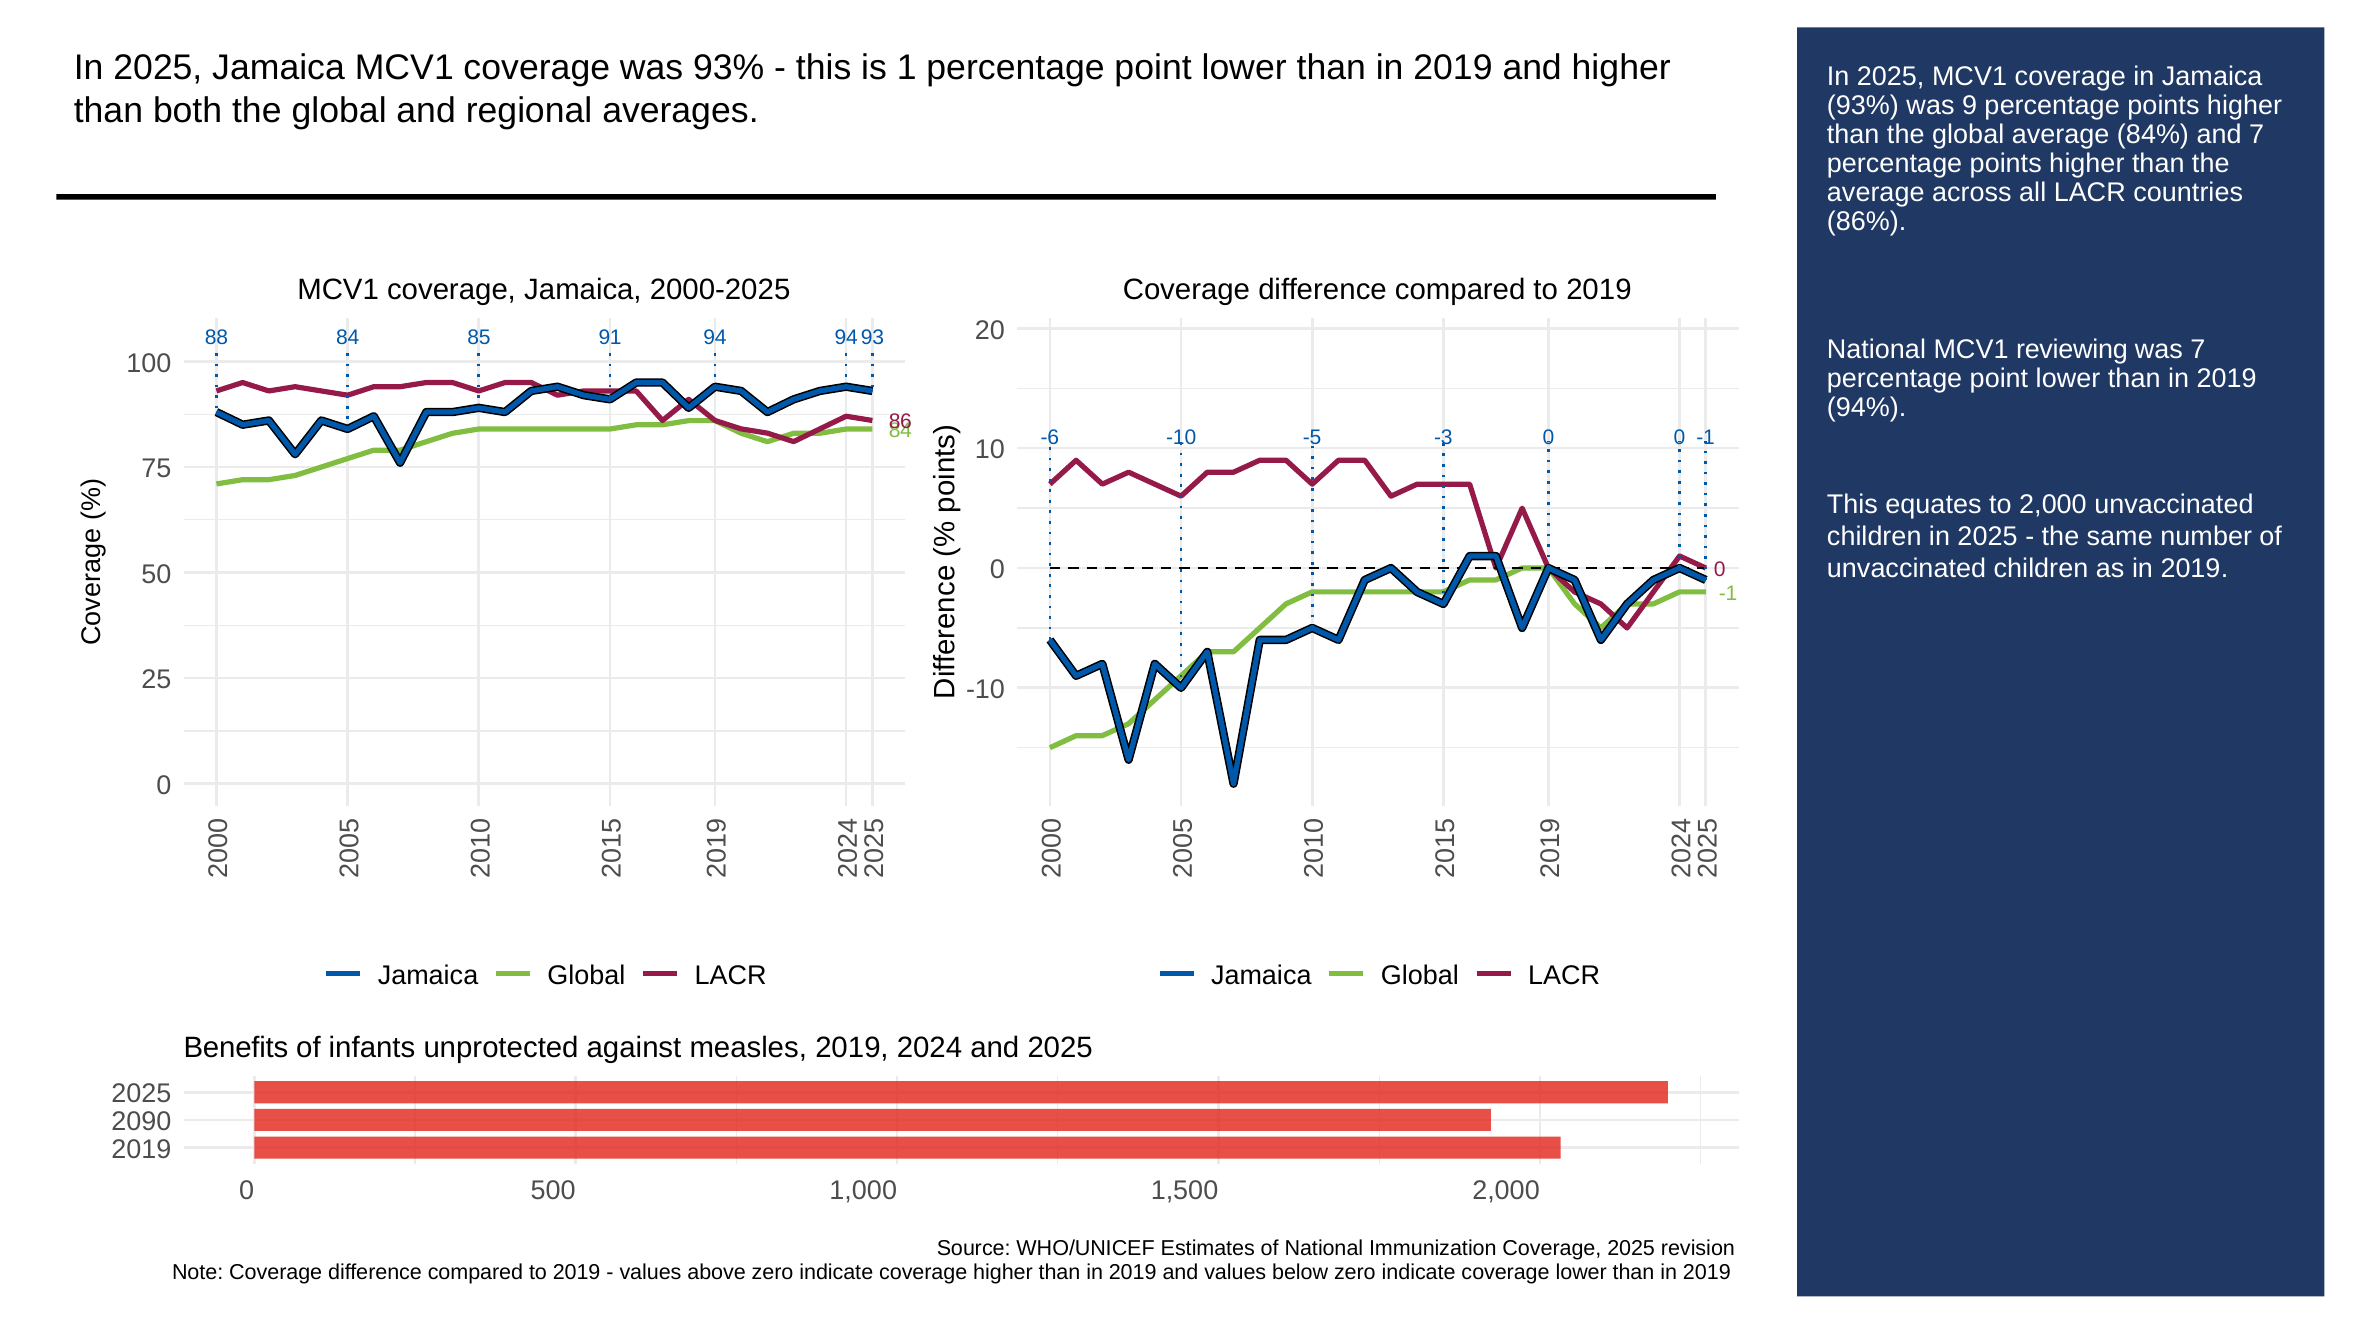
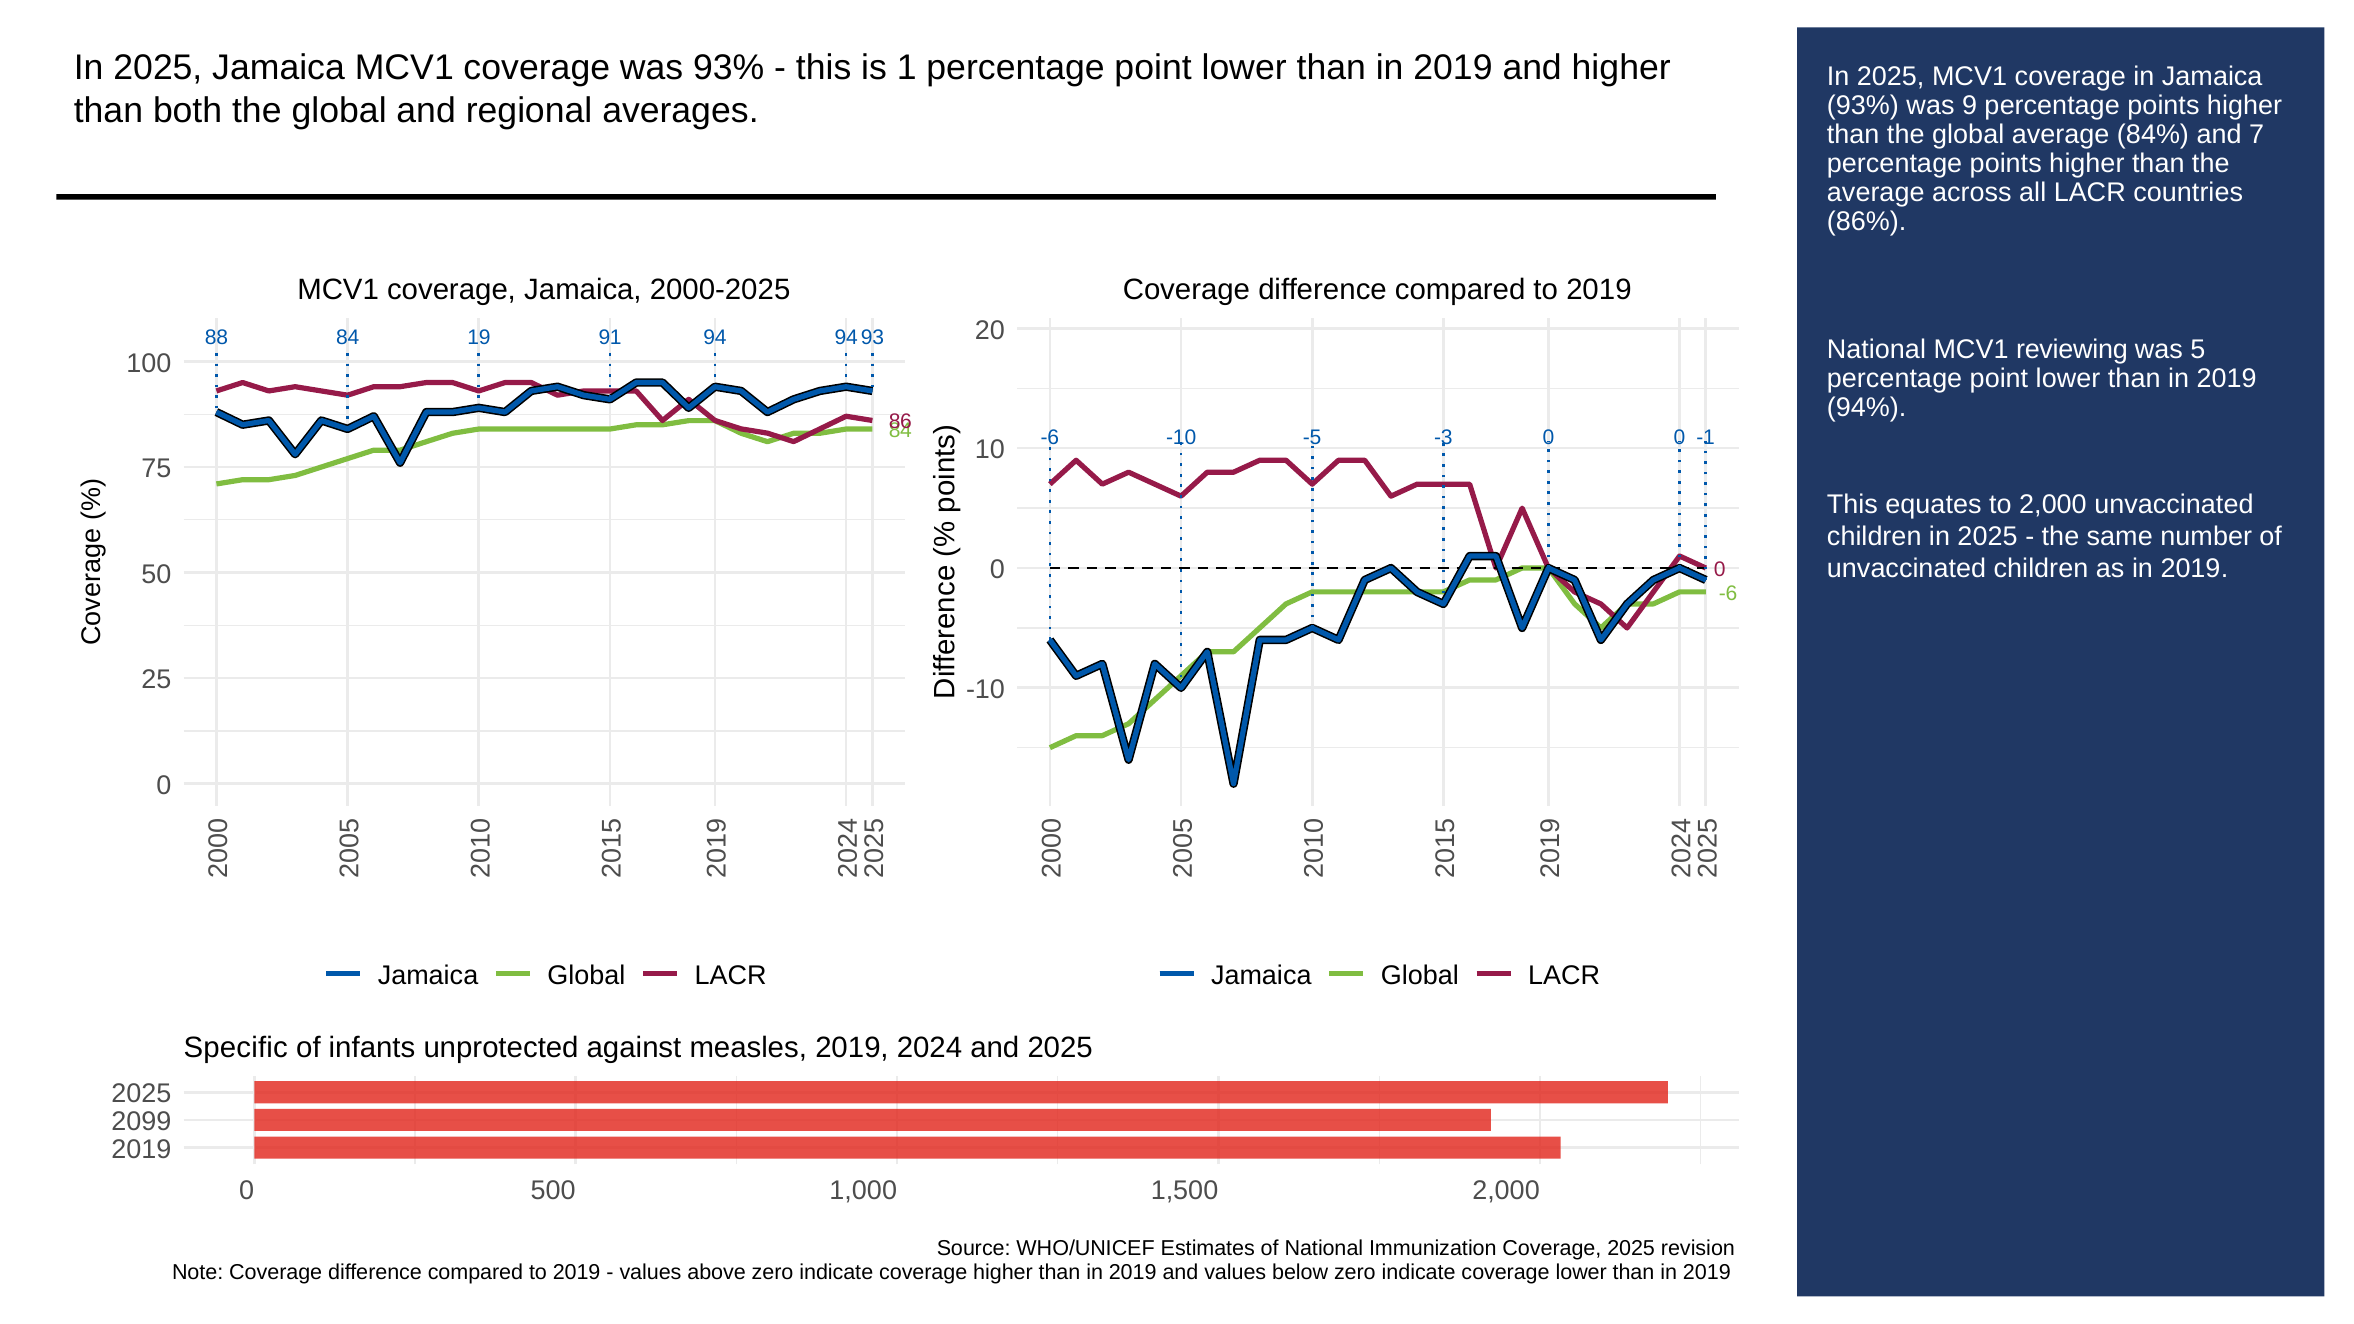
85: 85 -> 19 (479, 337)
was 7: 7 -> 5 (2198, 349)
-1: -1 -> -6 (1728, 593)
Benefits: Benefits -> Specific (236, 1048)
2090: 2090 -> 2099 (141, 1122)
